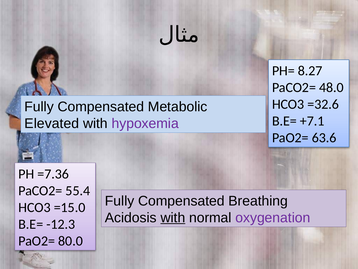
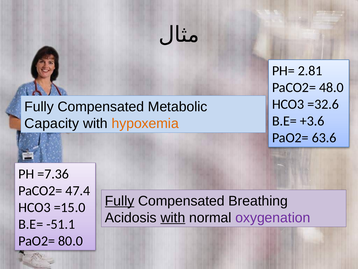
8.27: 8.27 -> 2.81 (310, 71)
+7.1: +7.1 -> +3.6 (312, 121)
Elevated: Elevated -> Capacity (52, 123)
hypoxemia colour: purple -> orange (145, 123)
55.4: 55.4 -> 47.4 (78, 190)
Fully underline: none -> present (120, 201)
-12.3: -12.3 -> -51.1 (61, 224)
